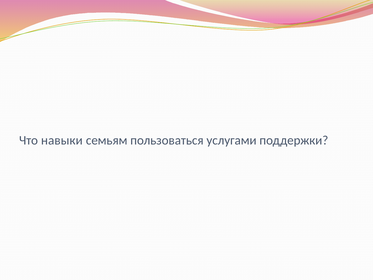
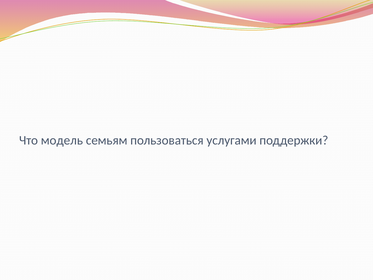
навыки: навыки -> модель (62, 140)
